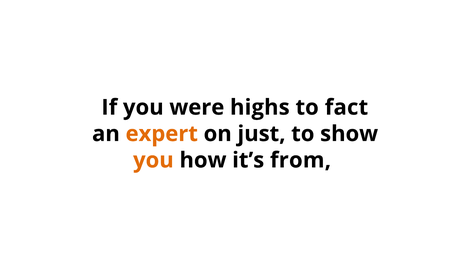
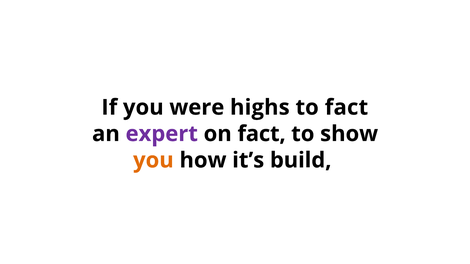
expert colour: orange -> purple (162, 134)
on just: just -> fact (262, 134)
from: from -> build (301, 160)
